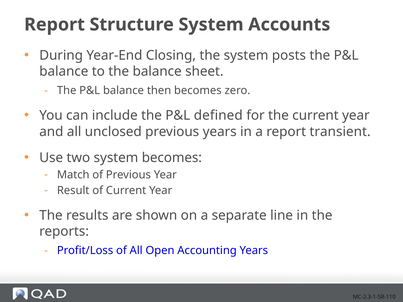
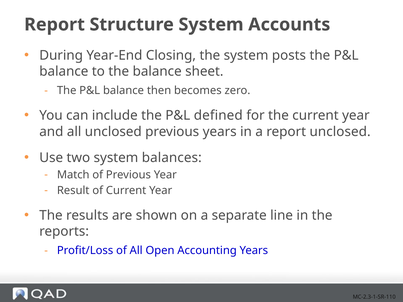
report transient: transient -> unclosed (340, 132)
system becomes: becomes -> balances (172, 158)
